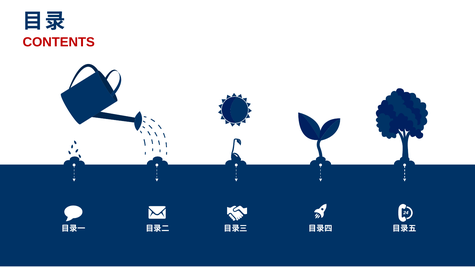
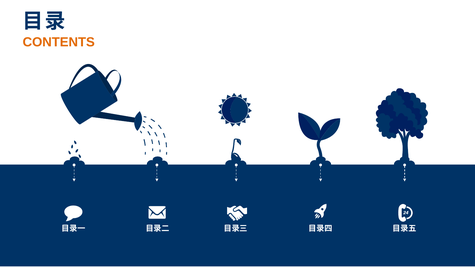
CONTENTS colour: red -> orange (59, 42)
